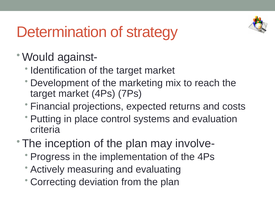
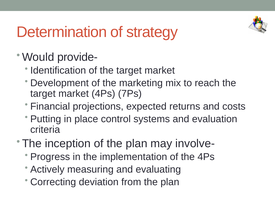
against-: against- -> provide- (78, 57)
